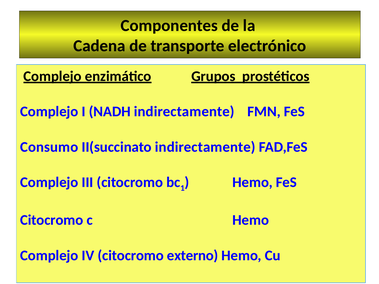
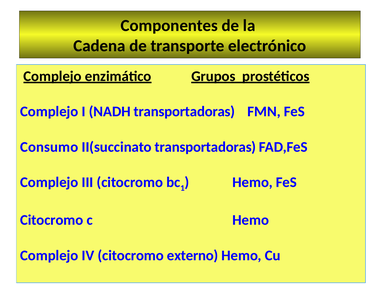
NADH indirectamente: indirectamente -> transportadoras (184, 112)
II(succinato indirectamente: indirectamente -> transportadoras (205, 147)
